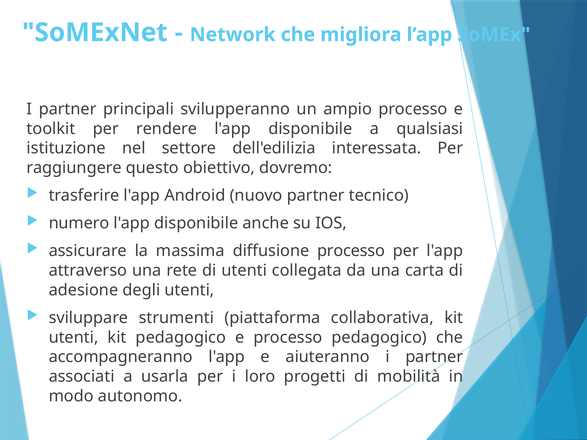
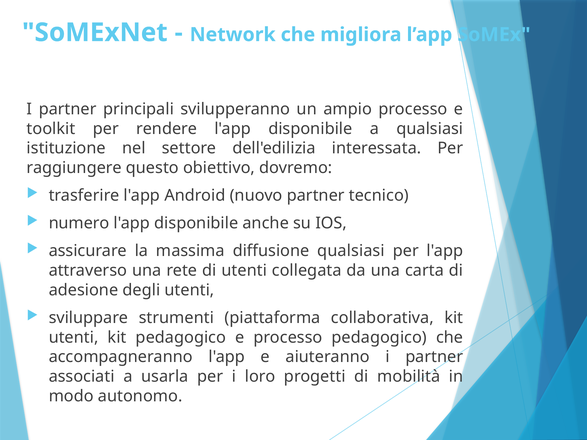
diffusione processo: processo -> qualsiasi (351, 251)
